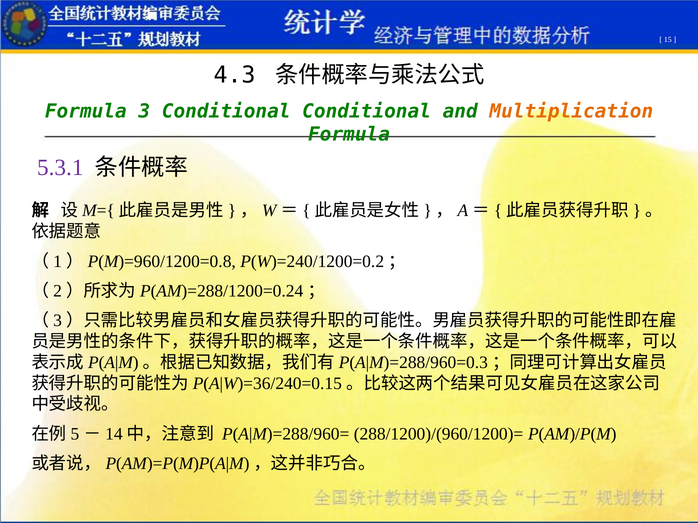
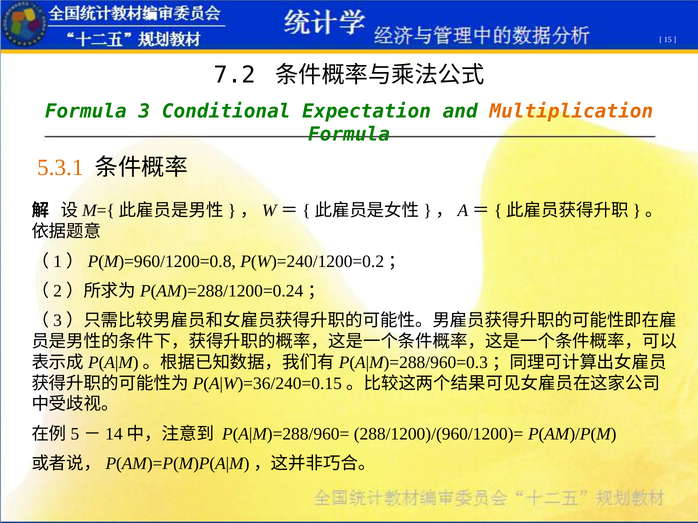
4.3: 4.3 -> 7.2 (235, 75)
Conditional Conditional: Conditional -> Expectation (367, 111)
5.3.1 colour: purple -> orange (60, 168)
